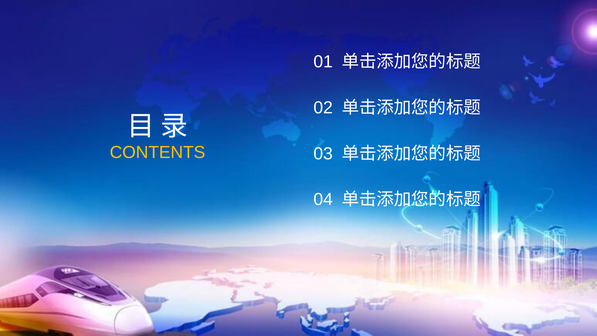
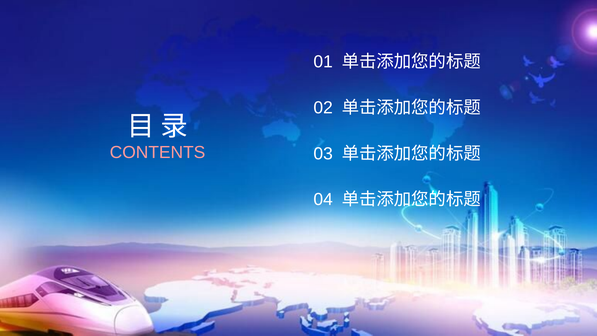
CONTENTS colour: yellow -> pink (158, 152)
